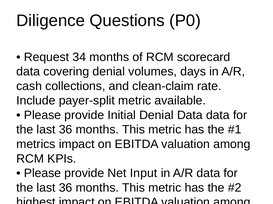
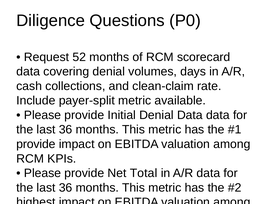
34: 34 -> 52 (79, 57)
metrics: metrics -> provide (36, 145)
Input: Input -> Total (144, 174)
